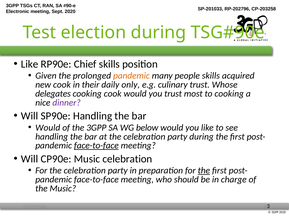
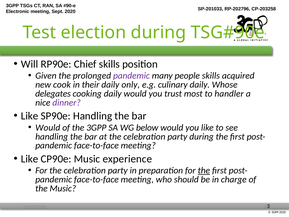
Like: Like -> Will (30, 64)
pandemic colour: orange -> purple (131, 76)
culinary trust: trust -> daily (200, 85)
cooking cook: cook -> daily (113, 94)
to cooking: cooking -> handler (229, 94)
Will: Will -> Like (30, 116)
face-to-face underline: present -> none (96, 145)
Will: Will -> Like (30, 159)
Music celebration: celebration -> experience (127, 159)
